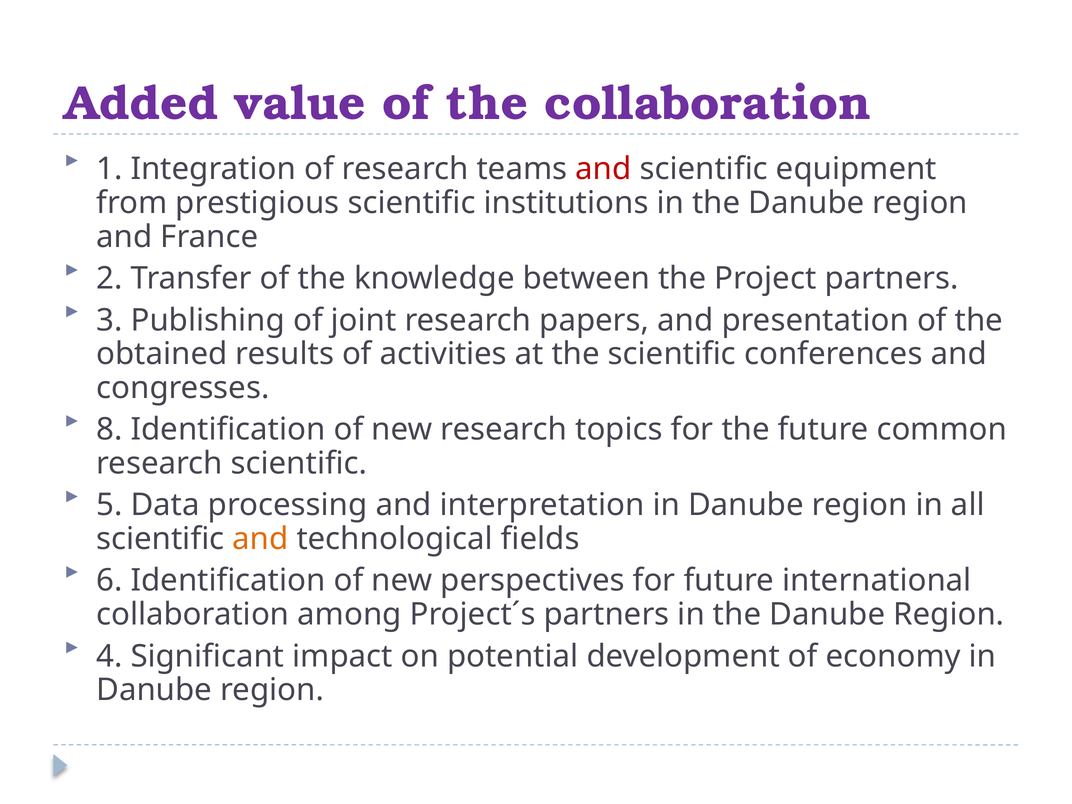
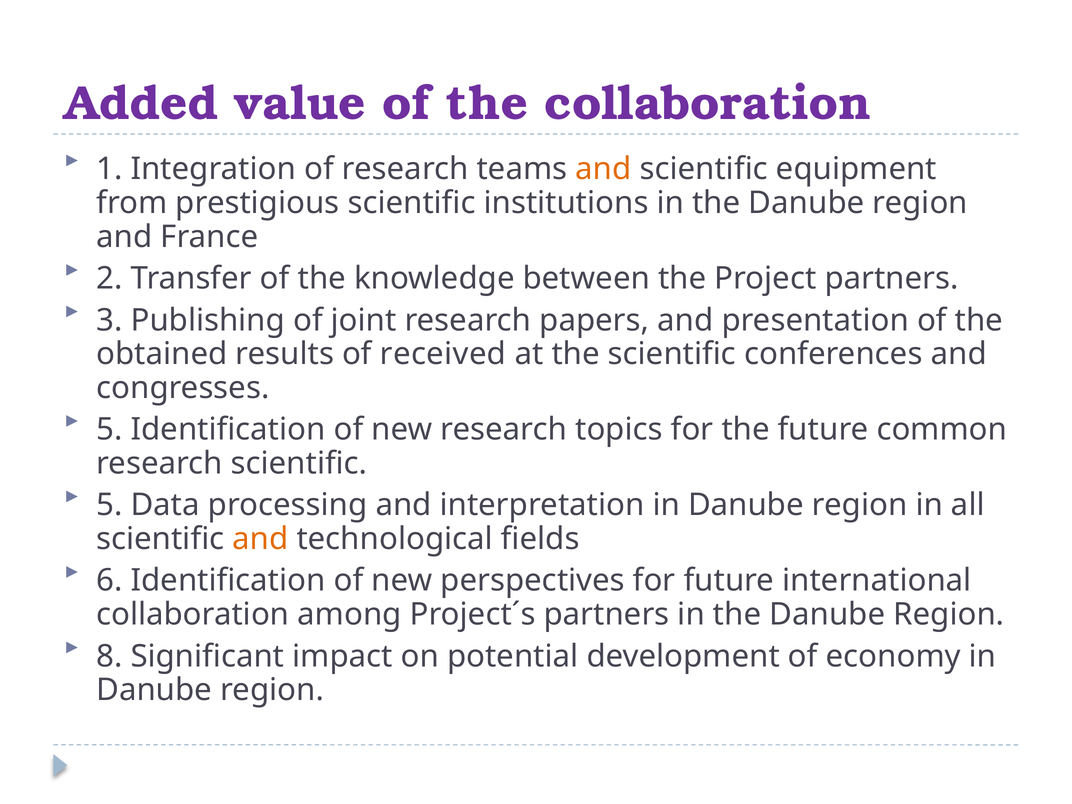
and colour: red -> orange (603, 169)
activities: activities -> received (443, 354)
8: 8 -> 5 (109, 430)
4: 4 -> 8 (109, 656)
